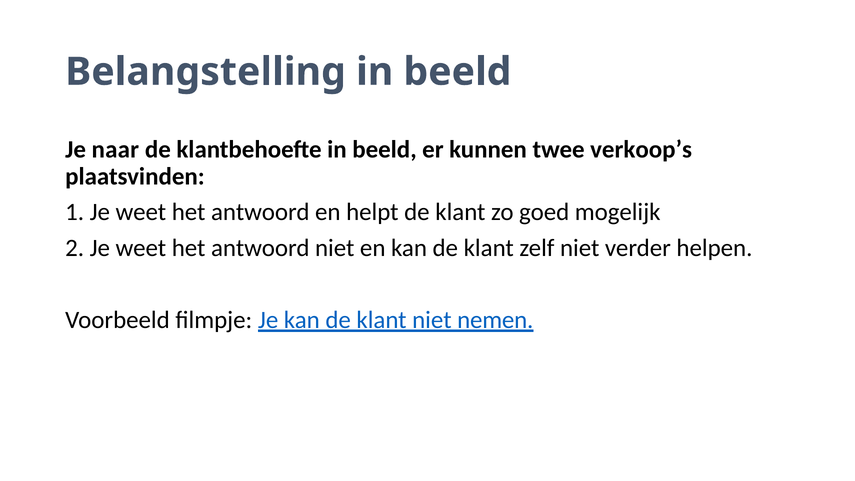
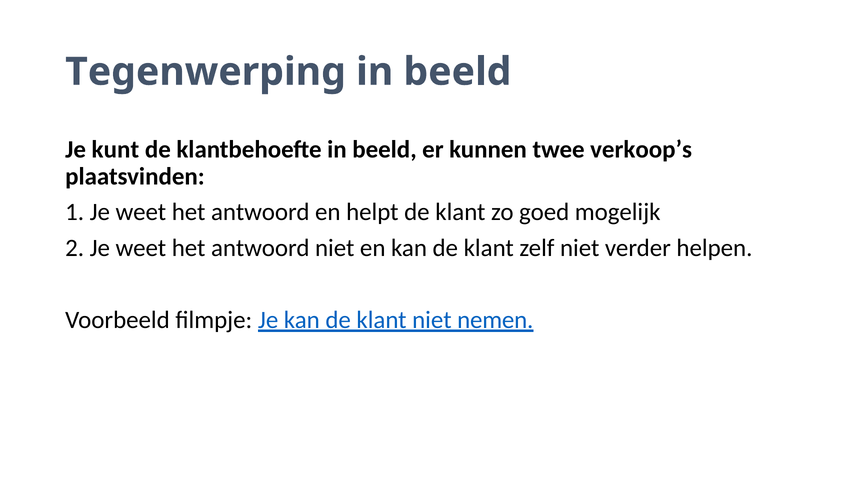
Belangstelling: Belangstelling -> Tegenwerping (206, 72)
naar: naar -> kunt (115, 149)
